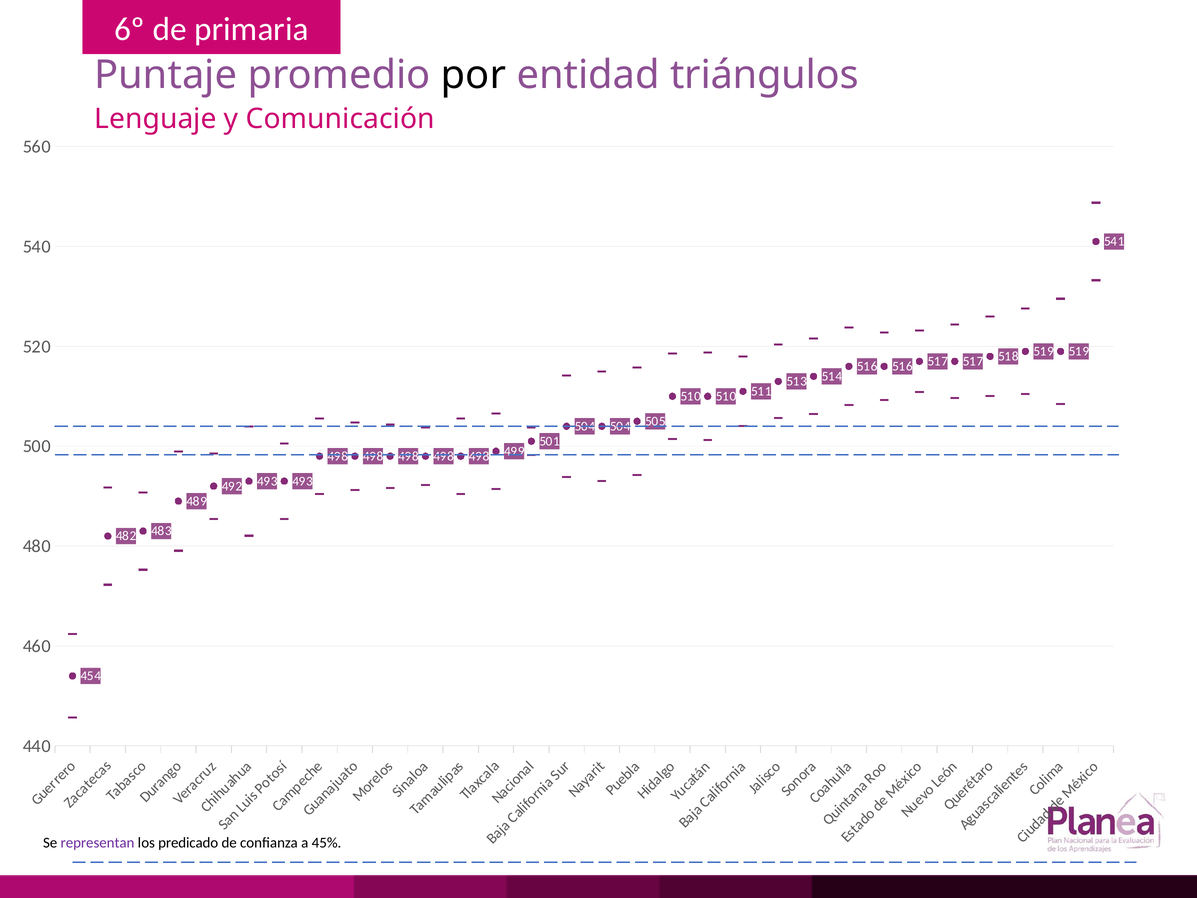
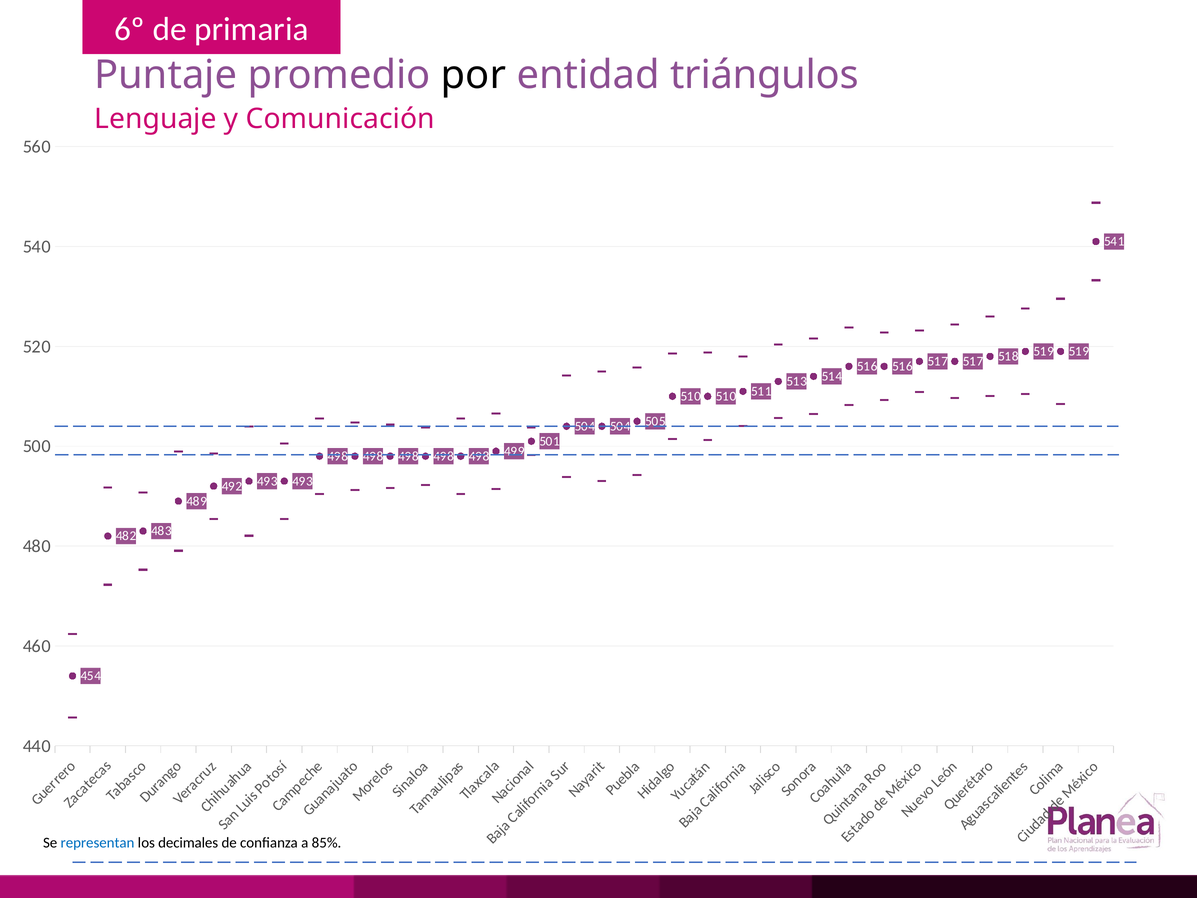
representan colour: purple -> blue (98, 843)
predicado: predicado -> decimales (188, 843)
45%: 45% -> 85% (327, 843)
